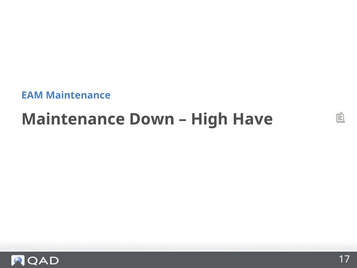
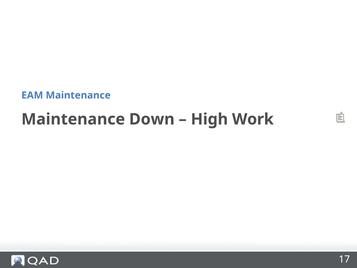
Have: Have -> Work (253, 119)
